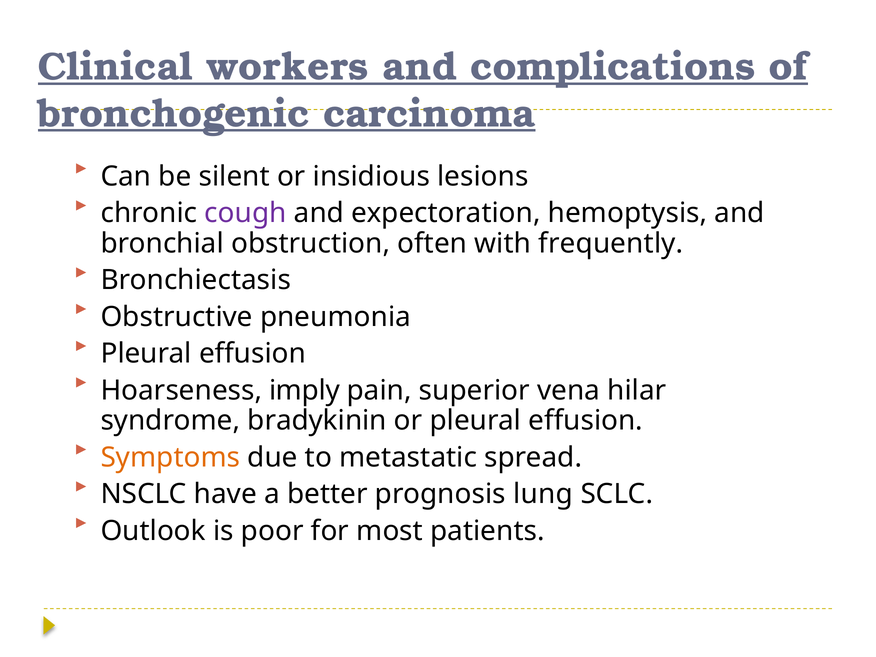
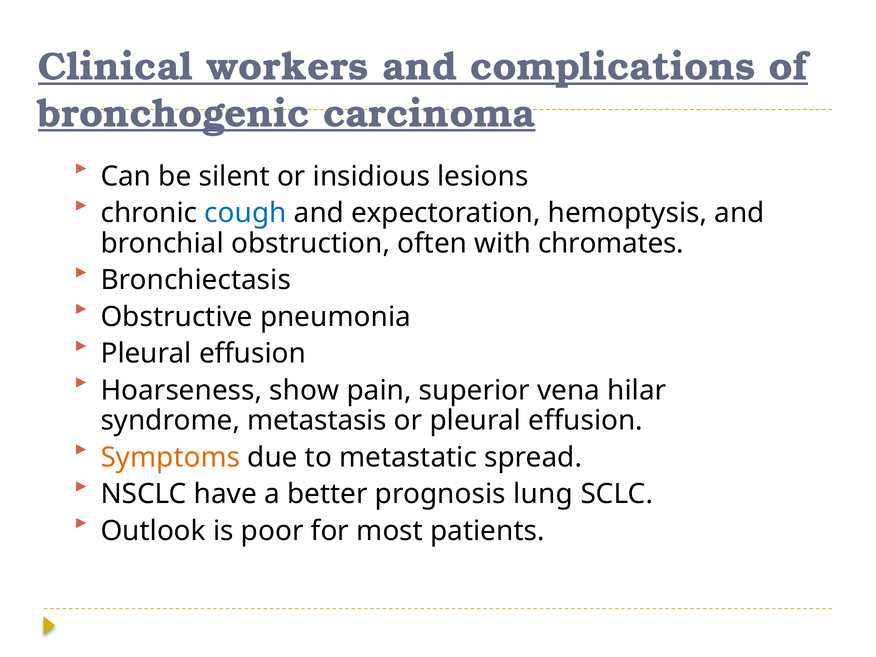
cough colour: purple -> blue (245, 213)
frequently: frequently -> chromates (611, 243)
imply: imply -> show (304, 390)
bradykinin: bradykinin -> metastasis (317, 421)
